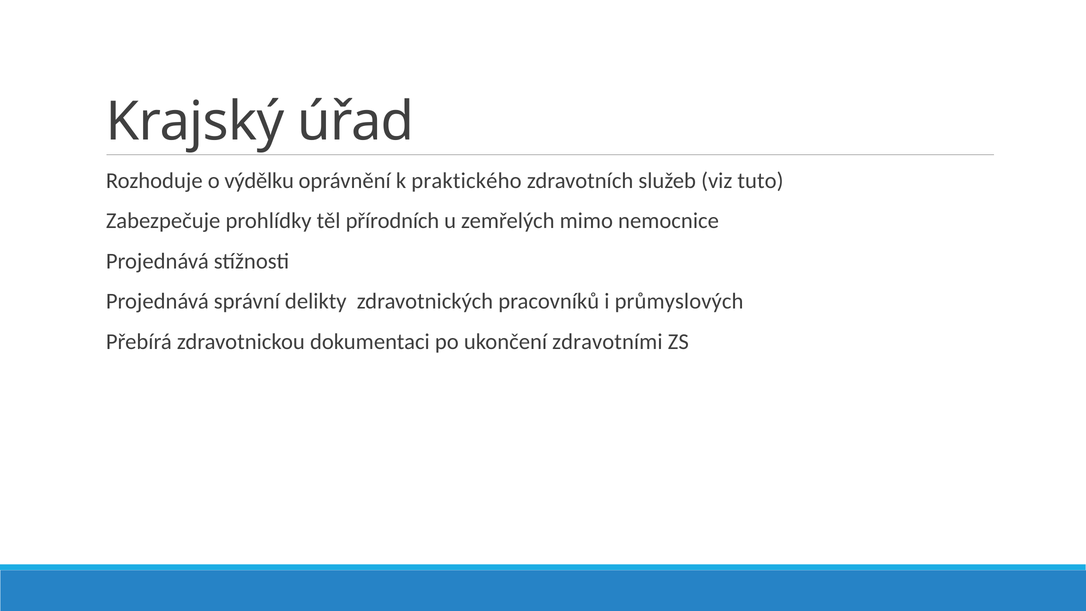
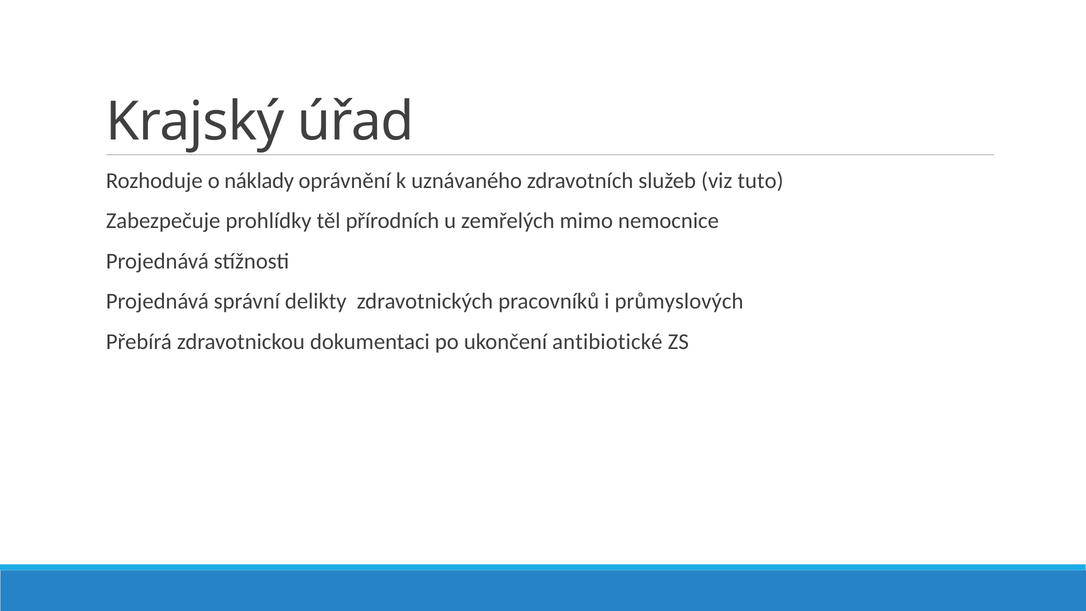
výdělku: výdělku -> náklady (259, 181)
praktického: praktického -> uznávaného (467, 181)
zdravotními: zdravotními -> antibiotické (607, 342)
